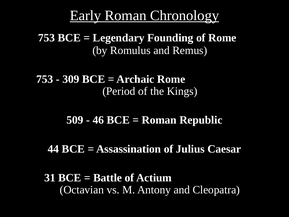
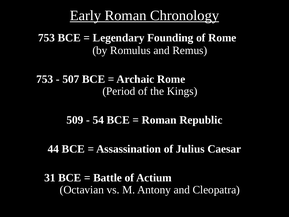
309: 309 -> 507 (71, 79)
46: 46 -> 54 (98, 120)
